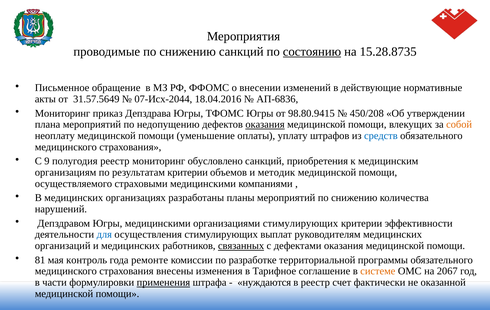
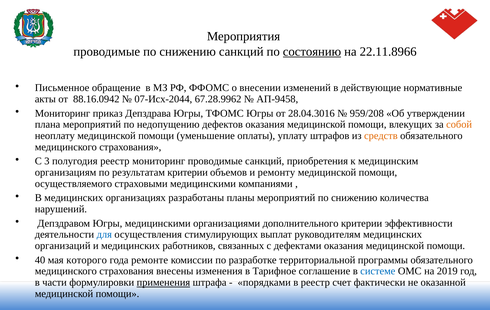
15.28.8735: 15.28.8735 -> 22.11.8966 (388, 52)
31.57.5649: 31.57.5649 -> 88.16.0942 (96, 99)
18.04.2016: 18.04.2016 -> 67.28.9962 (218, 99)
АП-6836: АП-6836 -> АП-9458 (277, 99)
98.80.9415: 98.80.9415 -> 28.04.3016 (311, 113)
450/208: 450/208 -> 959/208 (367, 113)
оказания underline: present -> none (265, 125)
средств colour: blue -> orange (381, 136)
9: 9 -> 3 (47, 161)
мониторинг обусловлено: обусловлено -> проводимые (215, 161)
методик: методик -> ремонту (276, 173)
организациями стимулирующих: стимулирующих -> дополнительного (301, 224)
связанных underline: present -> none (241, 246)
81: 81 -> 40 (40, 260)
контроль: контроль -> которого (87, 260)
системе colour: orange -> blue (378, 272)
2067: 2067 -> 2019 (447, 272)
нуждаются: нуждаются -> порядками (264, 283)
